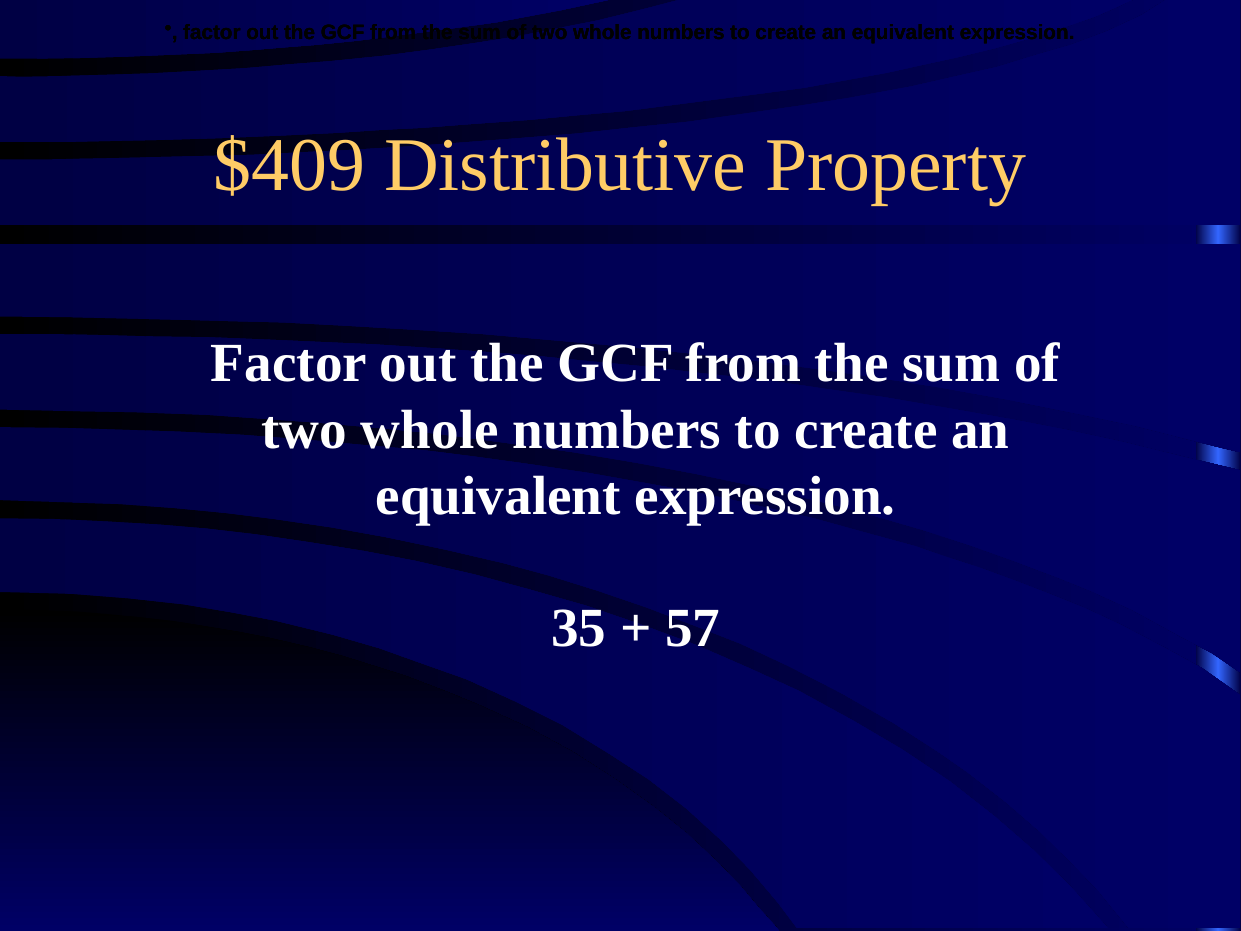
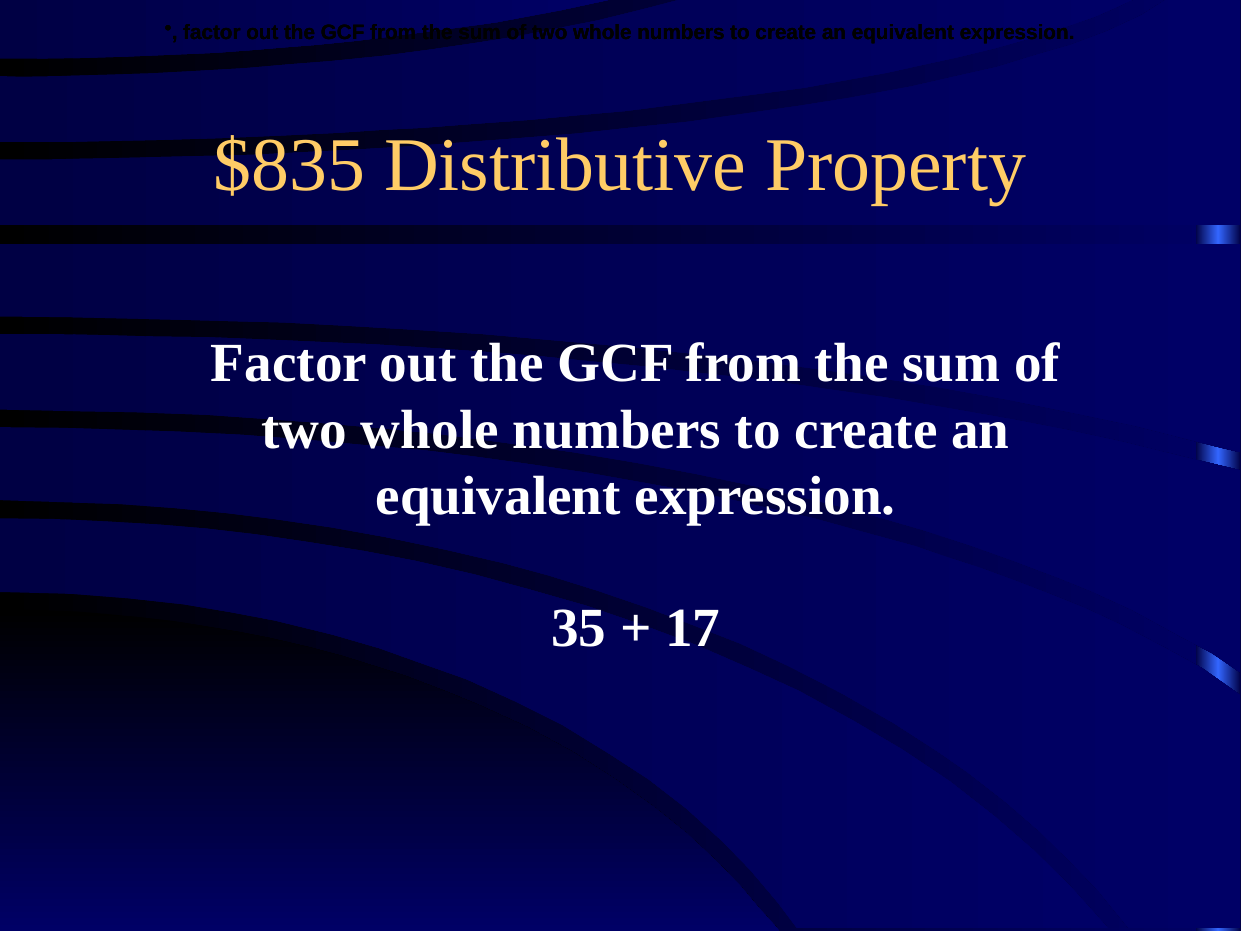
$409: $409 -> $835 (289, 166)
57: 57 -> 17 (693, 628)
